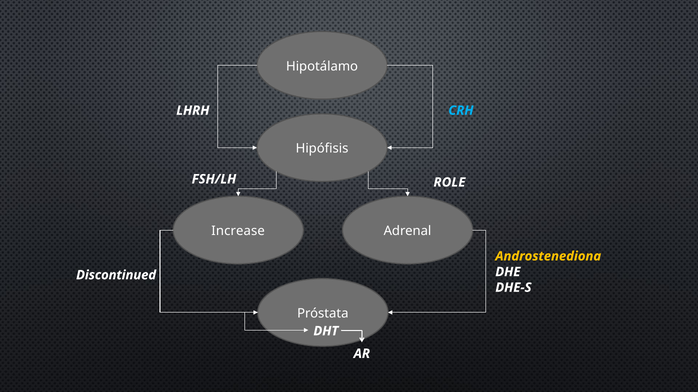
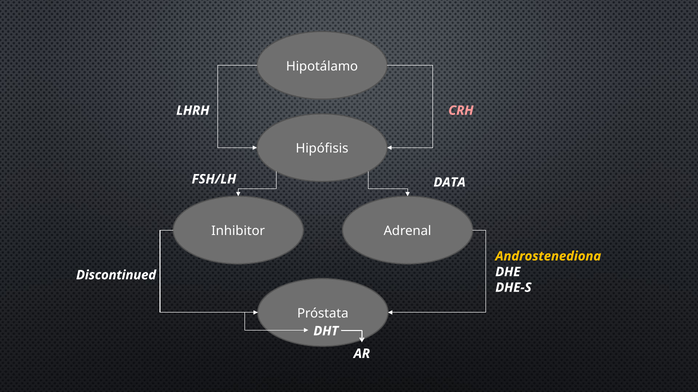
CRH colour: light blue -> pink (461, 111)
ROLE: ROLE -> DATA (450, 183)
Increase: Increase -> Inhibitor (238, 231)
